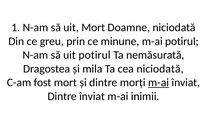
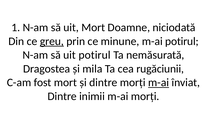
greu underline: none -> present (52, 41)
cea niciodată: niciodată -> rugăciunii (160, 69)
Dintre înviat: înviat -> inimii (92, 97)
m-ai inimii: inimii -> morți (145, 97)
